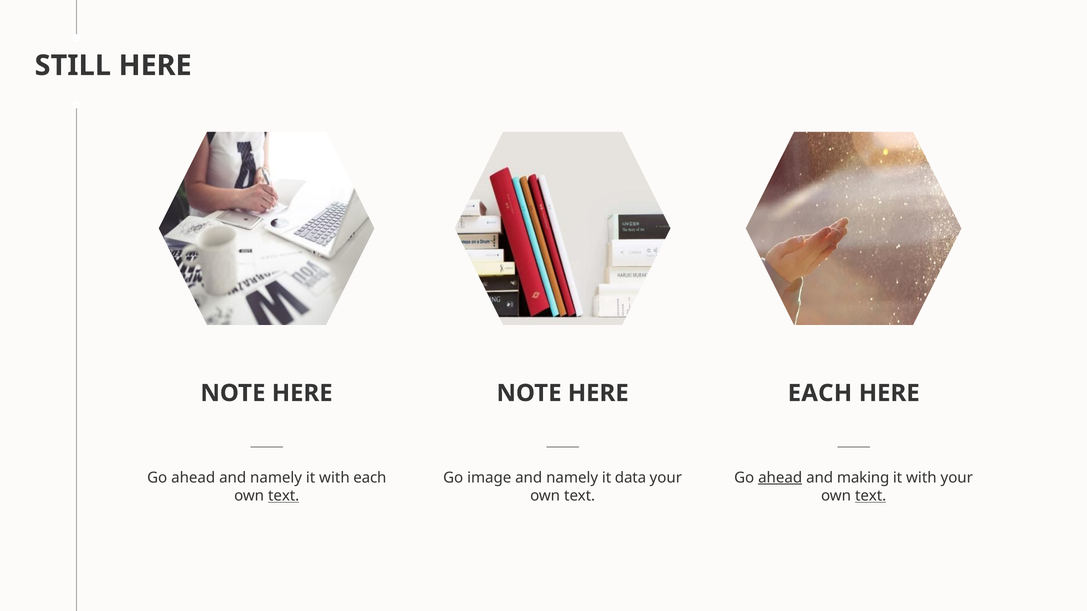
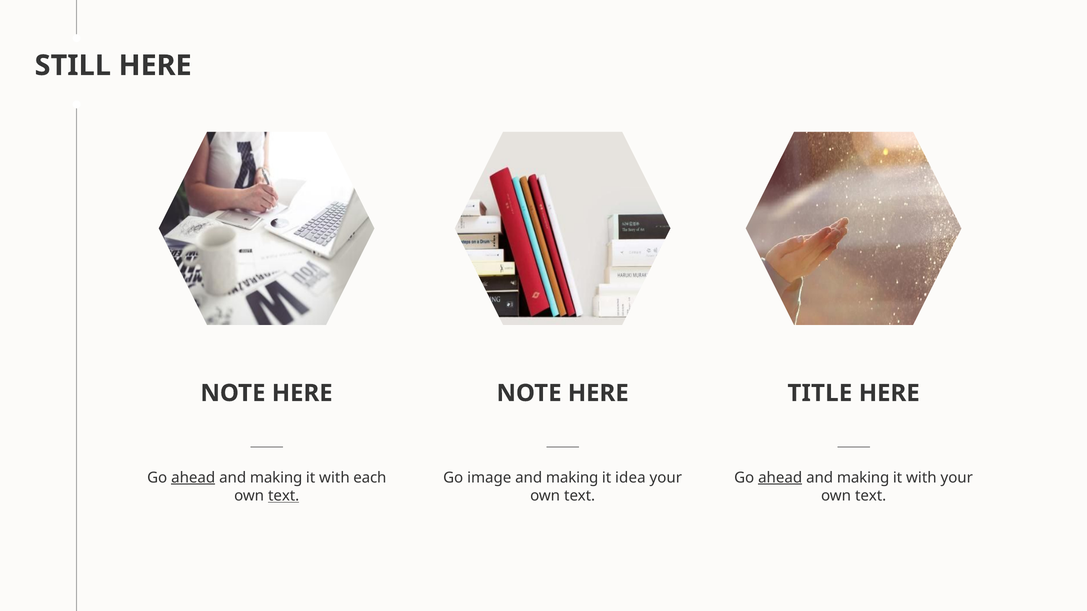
EACH: EACH -> TITLE (820, 393)
ahead underline: none -> present (193, 478)
namely: namely -> making (276, 478)
namely: namely -> making (572, 478)
data: data -> idea (630, 478)
text underline: present -> none (871, 496)
